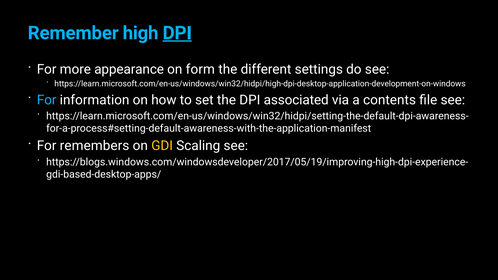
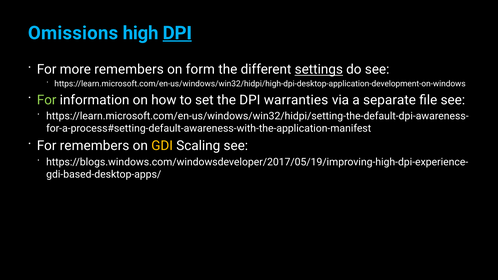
Remember: Remember -> Omissions (73, 33)
more appearance: appearance -> remembers (129, 69)
settings underline: none -> present (319, 69)
For colour: light blue -> light green (47, 100)
associated: associated -> warranties (296, 100)
contents: contents -> separate (390, 100)
